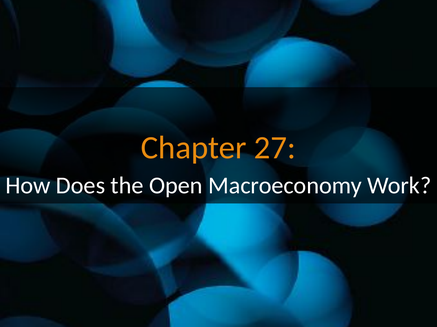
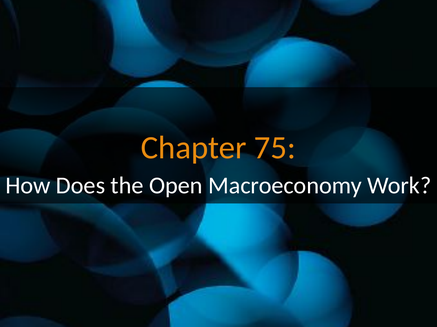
27: 27 -> 75 (275, 148)
